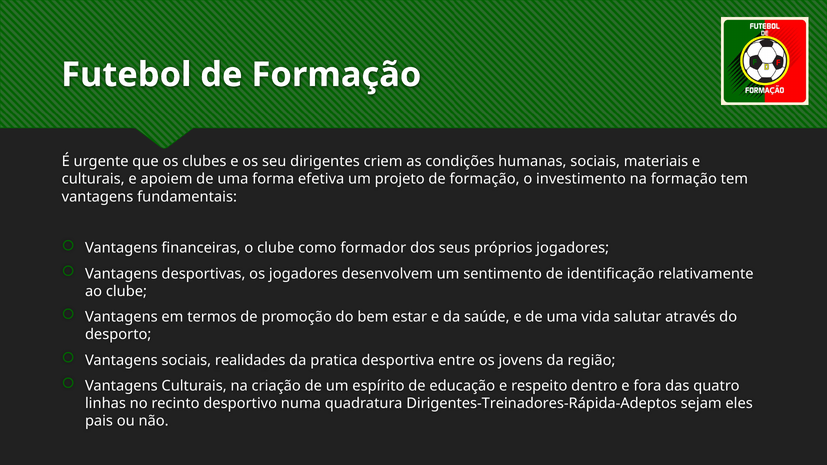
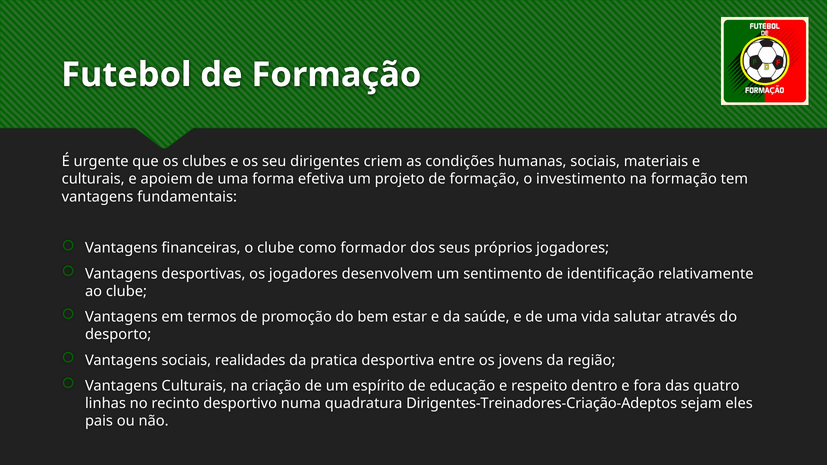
Dirigentes-Treinadores-Rápida-Adeptos: Dirigentes-Treinadores-Rápida-Adeptos -> Dirigentes-Treinadores-Criação-Adeptos (542, 404)
